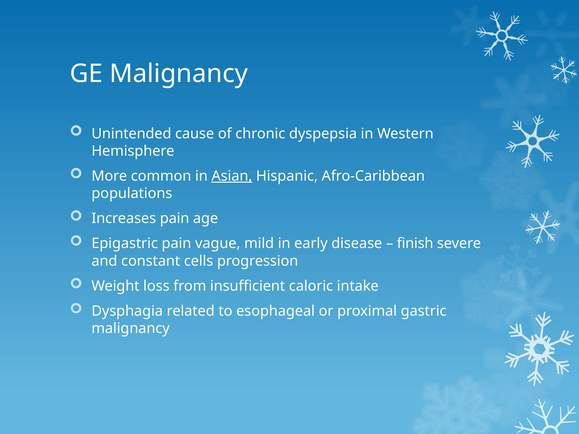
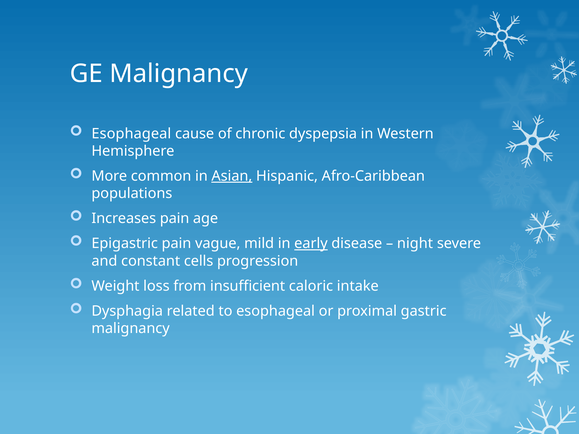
Unintended: Unintended -> Esophageal (131, 134)
early underline: none -> present (311, 244)
finish: finish -> night (415, 244)
